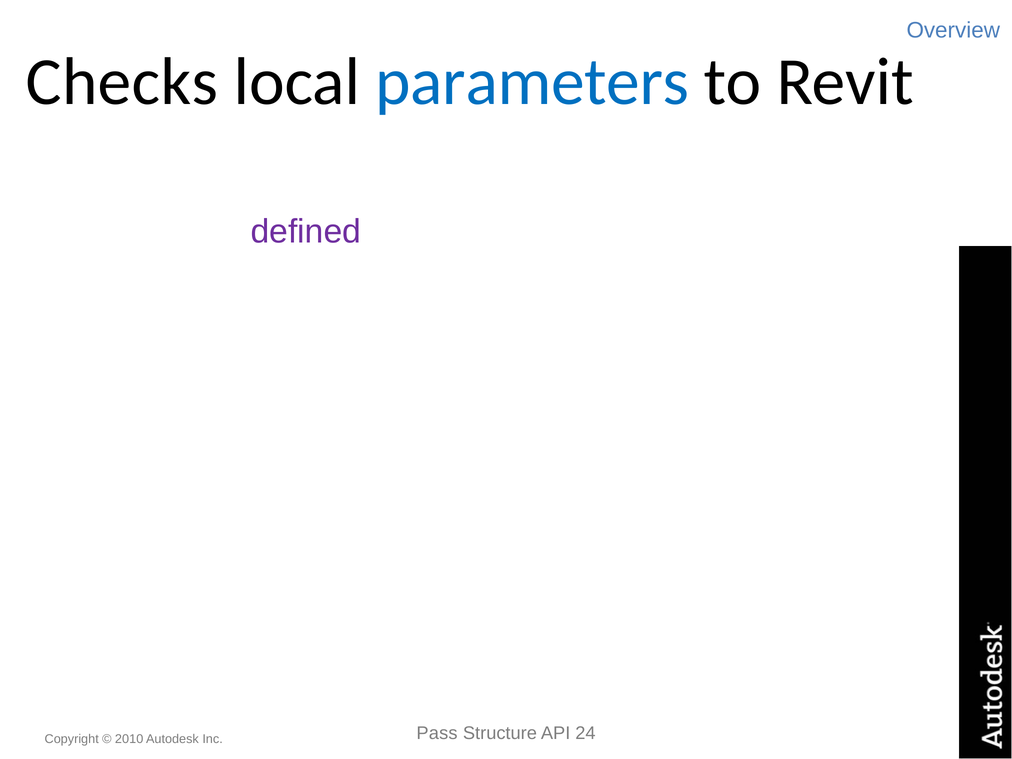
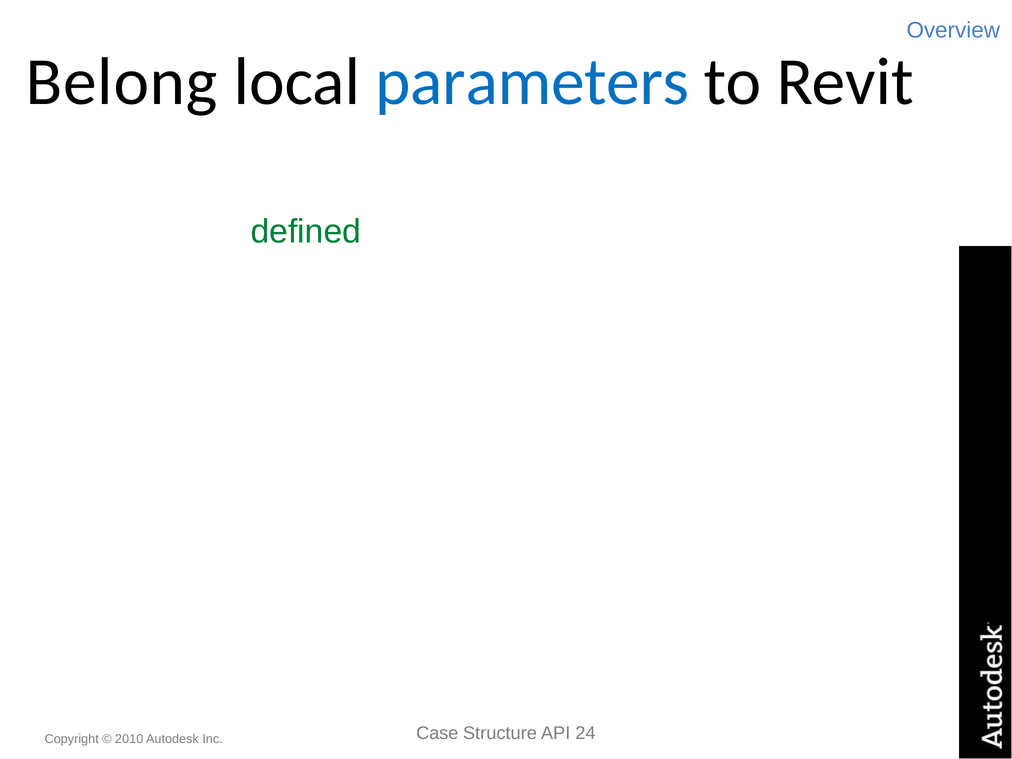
Checks: Checks -> Belong (122, 82)
defined colour: purple -> green (306, 232)
Pass: Pass -> Case (437, 733)
